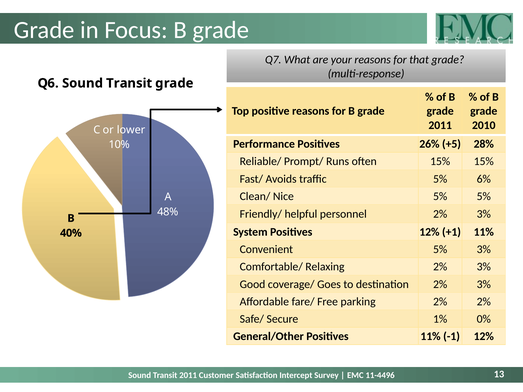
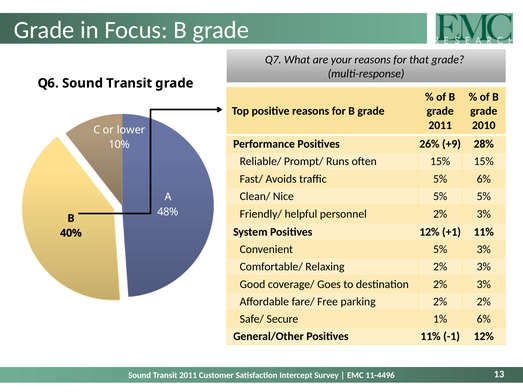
+5: +5 -> +9 (451, 144)
1% 0%: 0% -> 6% (484, 319)
